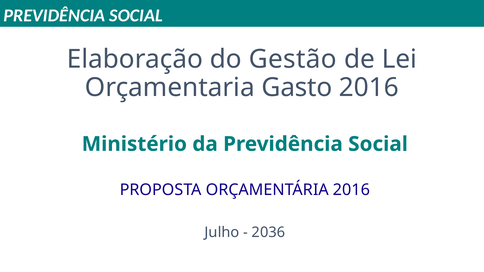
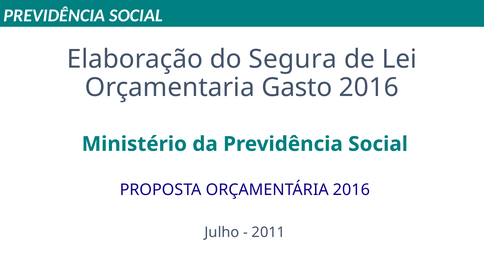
Gestão: Gestão -> Segura (293, 59)
2036: 2036 -> 2011 (268, 232)
